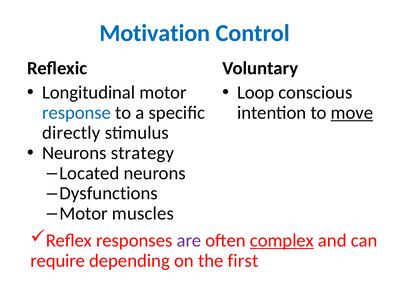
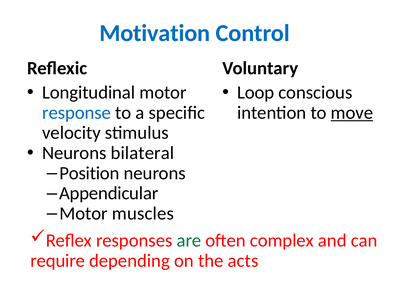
directly: directly -> velocity (71, 133)
strategy: strategy -> bilateral (142, 153)
Located: Located -> Position (89, 174)
Dysfunctions: Dysfunctions -> Appendicular (109, 194)
are colour: purple -> green (189, 241)
complex underline: present -> none (282, 241)
first: first -> acts (243, 261)
